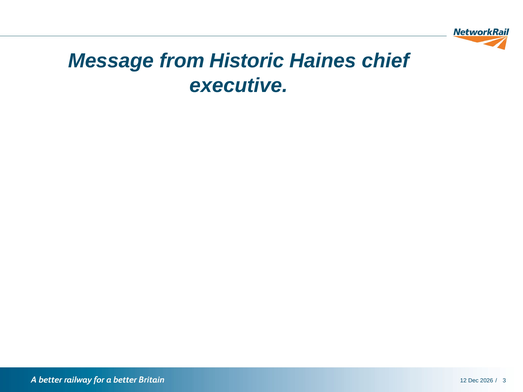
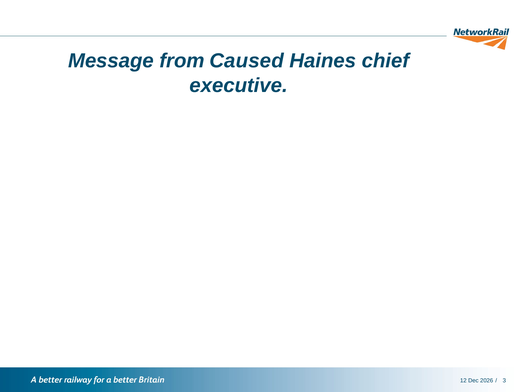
Historic: Historic -> Caused (247, 61)
